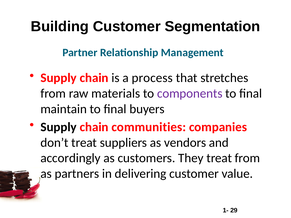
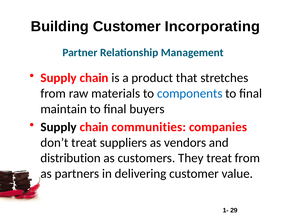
Segmentation: Segmentation -> Incorporating (212, 26)
process: process -> product (152, 78)
components colour: purple -> blue (190, 94)
accordingly: accordingly -> distribution (71, 158)
